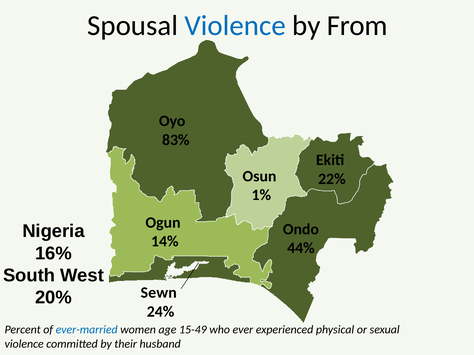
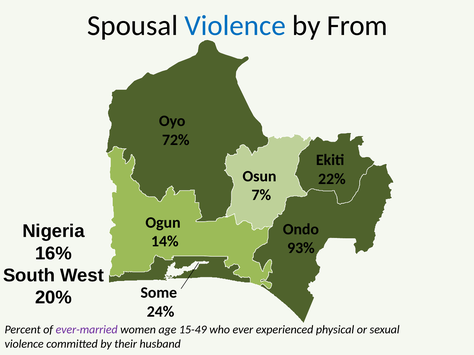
83%: 83% -> 72% (176, 140)
1%: 1% -> 7% (261, 195)
44%: 44% -> 93% (301, 248)
Sewn: Sewn -> Some (159, 293)
ever-married colour: blue -> purple (87, 330)
